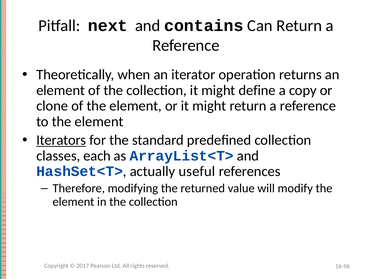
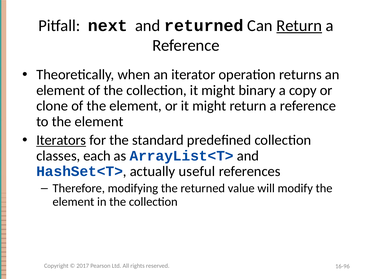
and contains: contains -> returned (204, 26)
Return underline: none -> present (299, 26)
define: define -> binary (257, 90)
